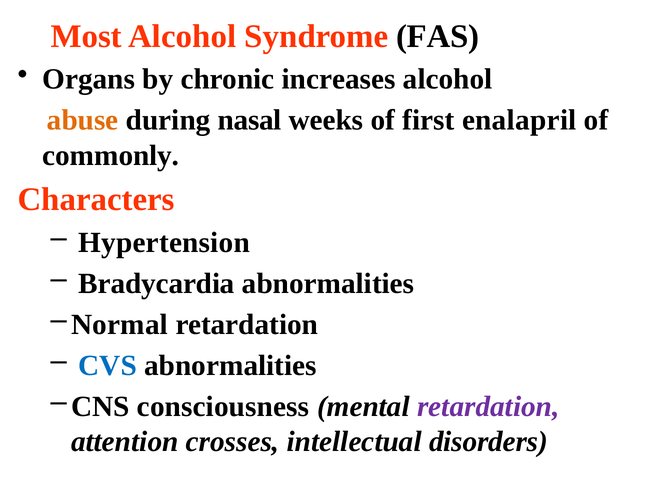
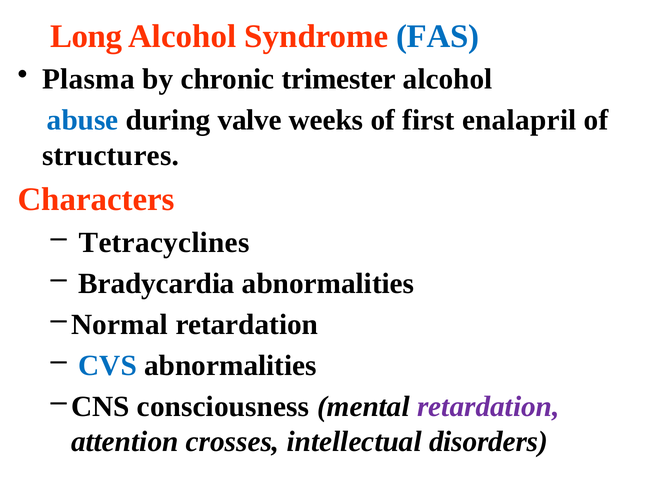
Most: Most -> Long (86, 36)
FAS colour: black -> blue (438, 36)
Organs: Organs -> Plasma (89, 79)
increases: increases -> trimester (339, 79)
abuse colour: orange -> blue (83, 120)
nasal: nasal -> valve (250, 120)
commonly: commonly -> structures (111, 155)
Hypertension: Hypertension -> Tetracyclines (164, 243)
